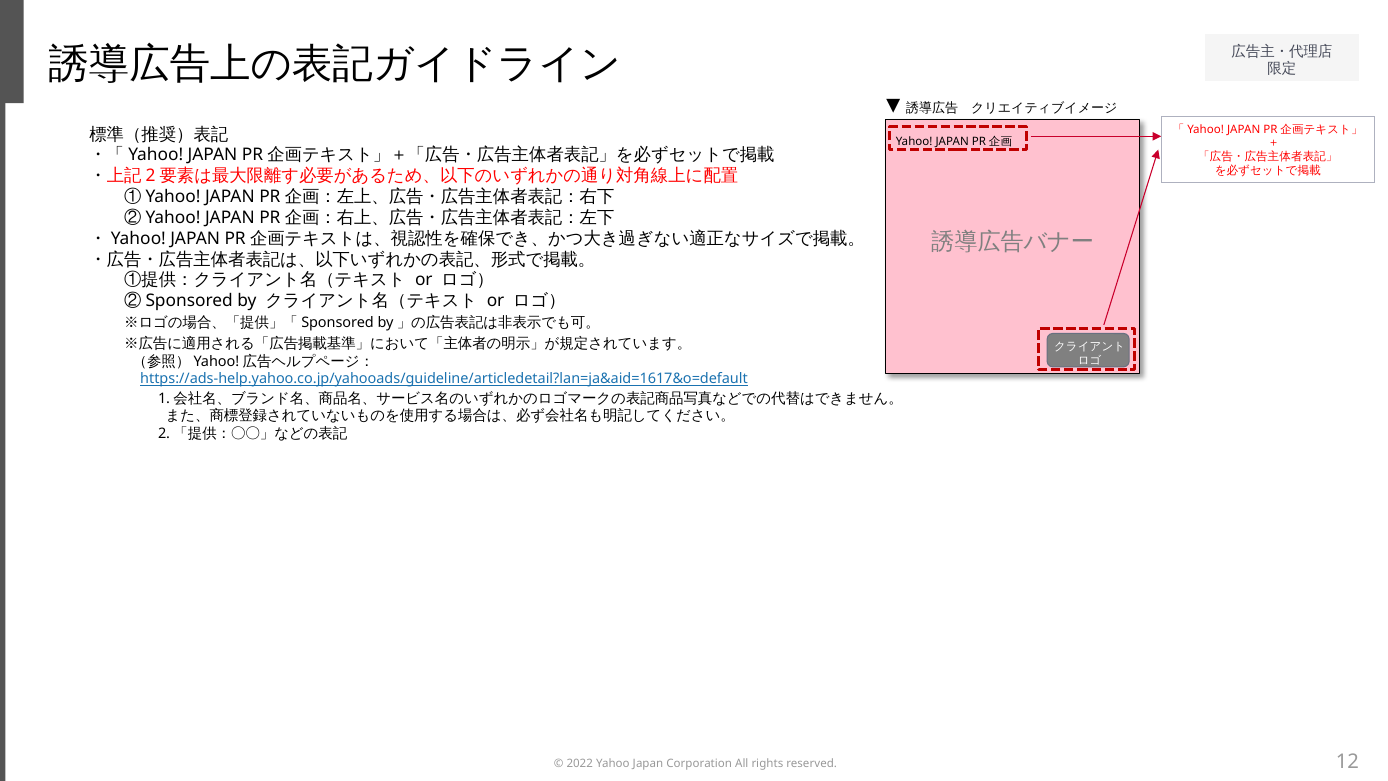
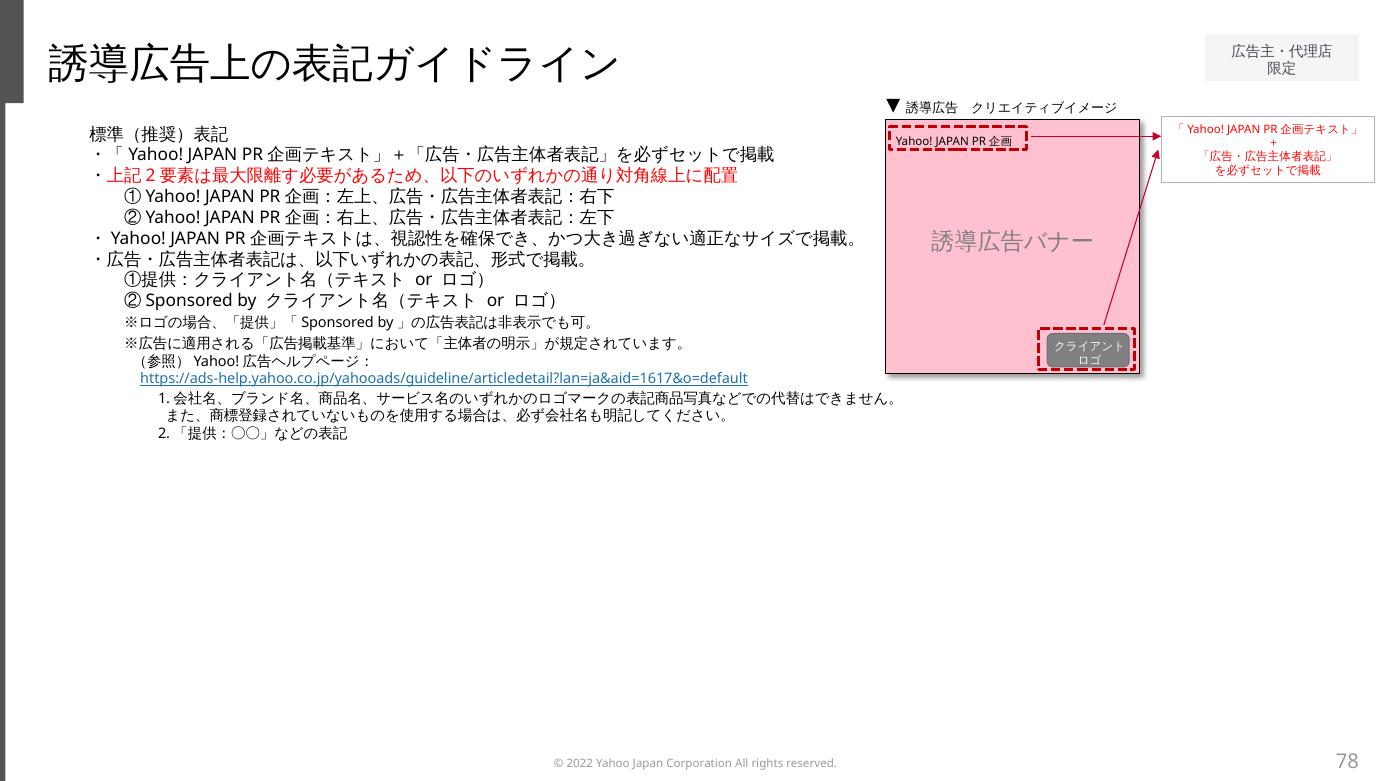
12: 12 -> 78 (1347, 762)
